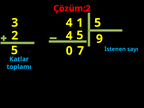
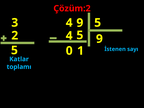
4 1: 1 -> 9 (80, 23)
7: 7 -> 1 (81, 51)
